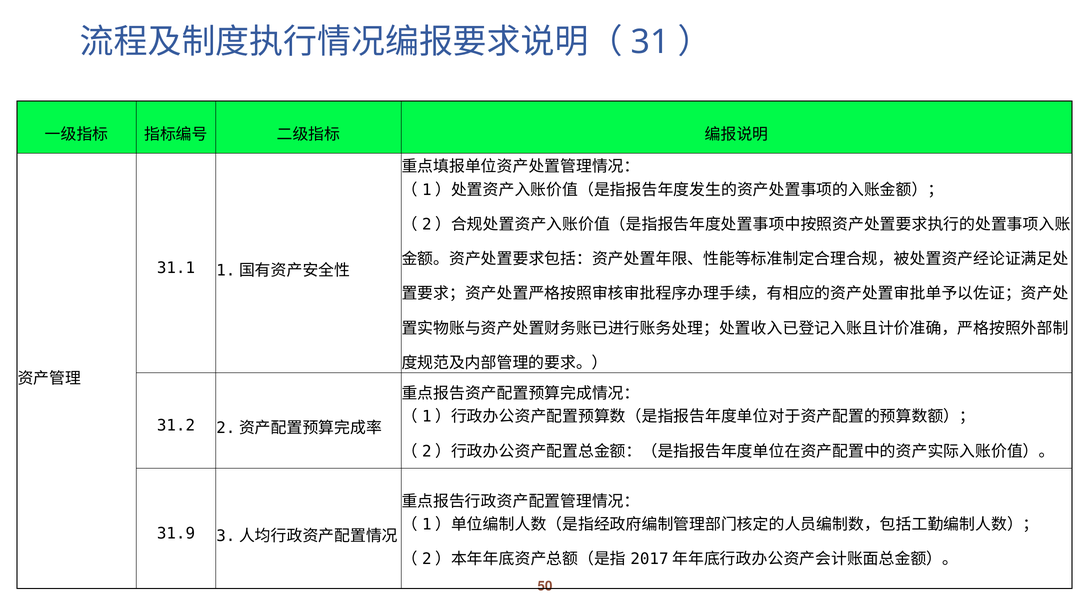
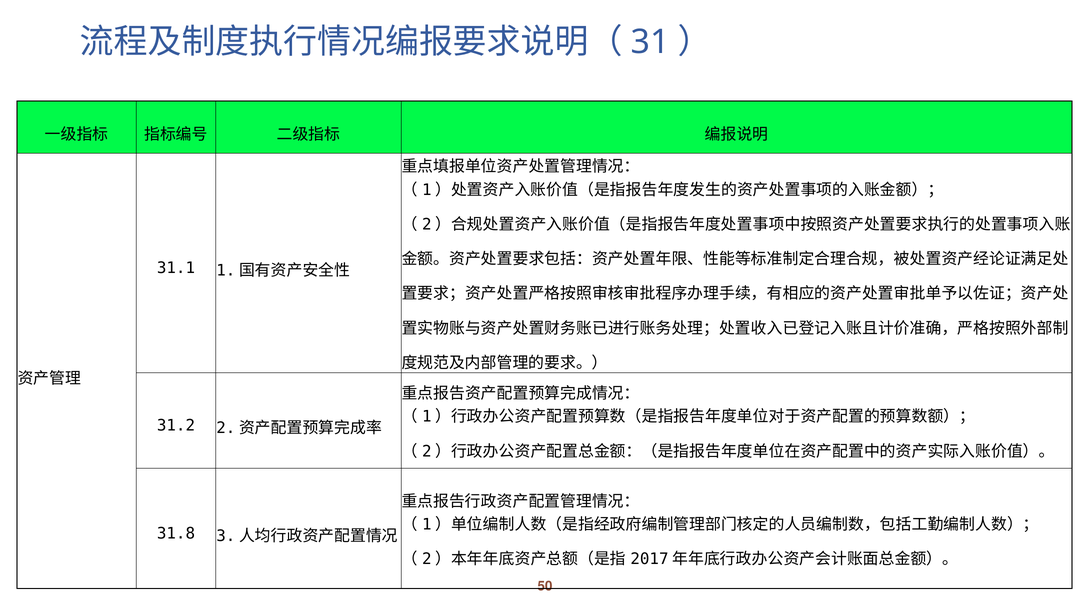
31.9: 31.9 -> 31.8 (176, 533)
